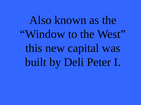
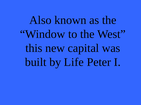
Deli: Deli -> Life (74, 63)
